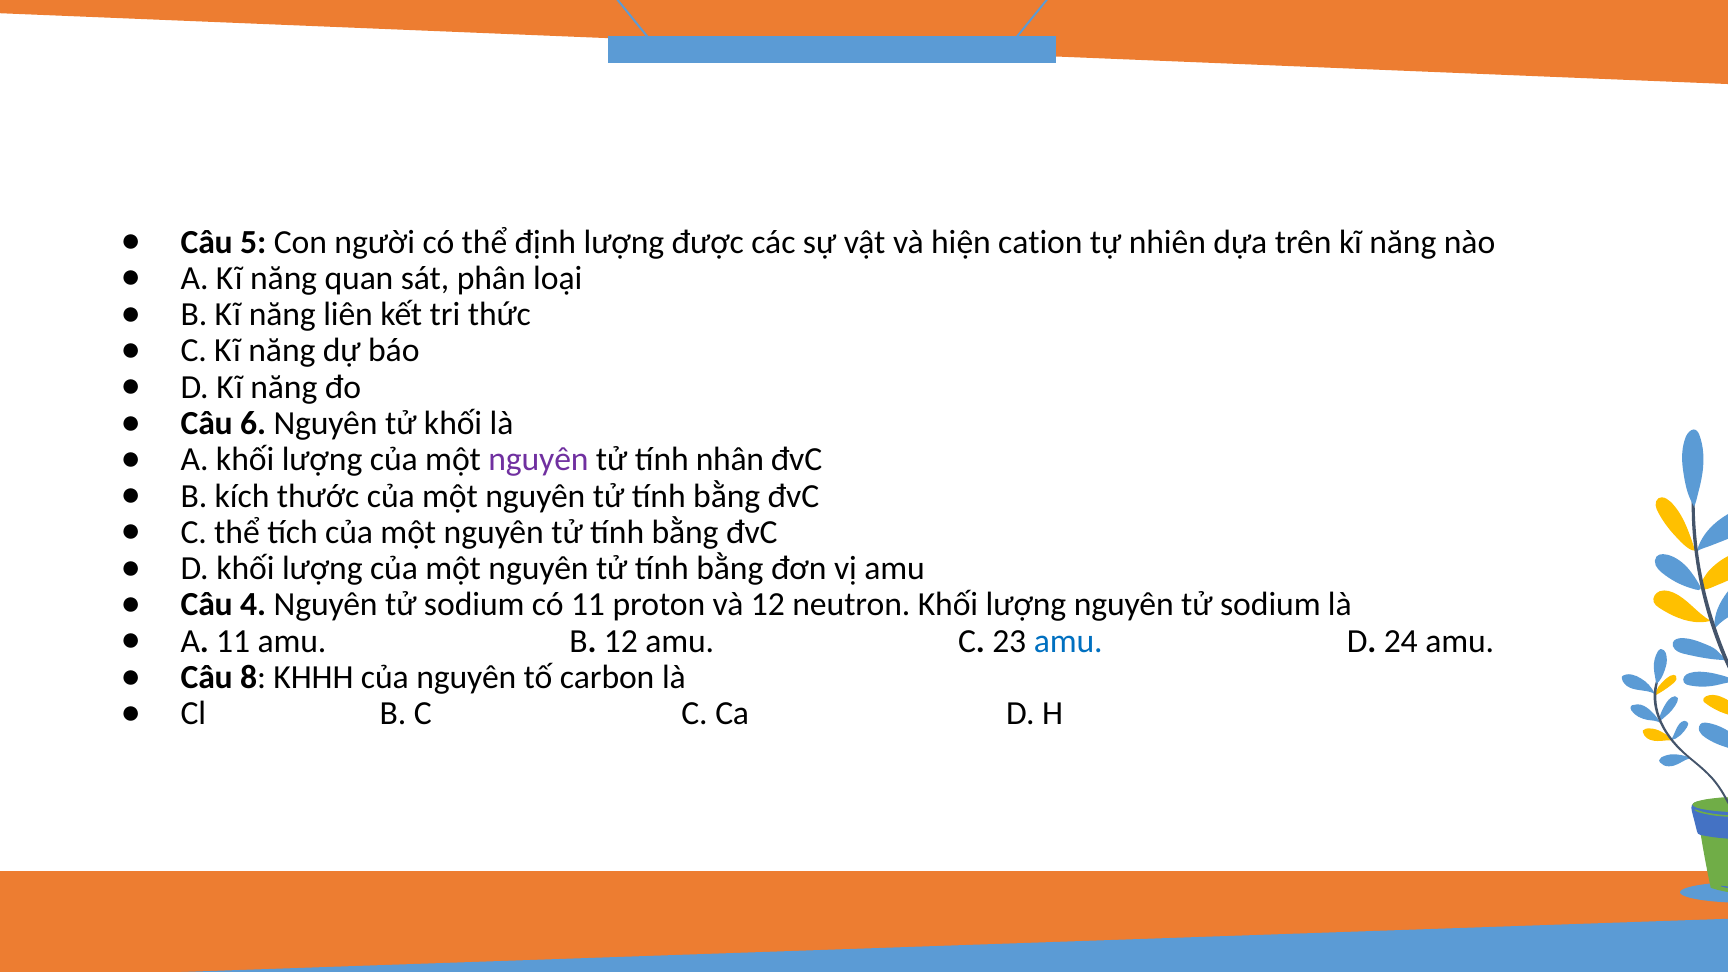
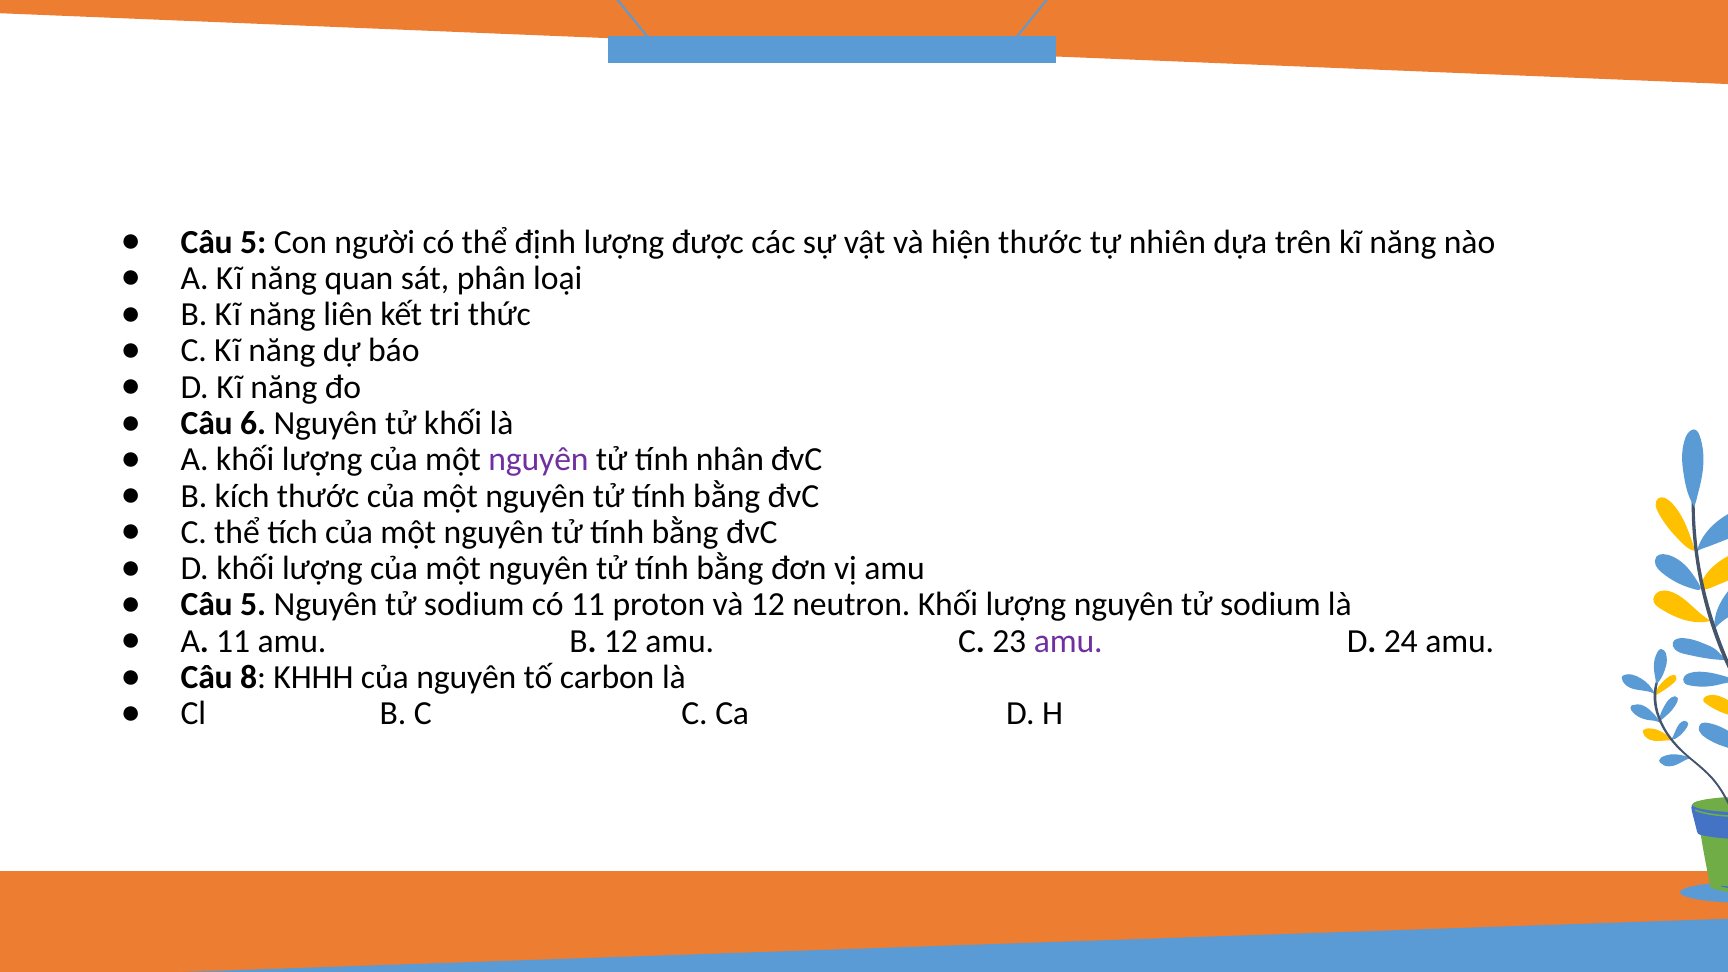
hiện cation: cation -> thước (1040, 242)
4: 4 -> 5 (253, 605)
amu colour: blue -> purple (1068, 641)
